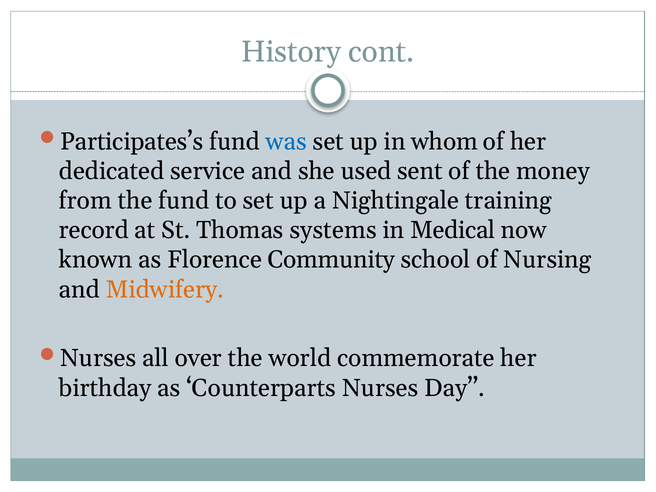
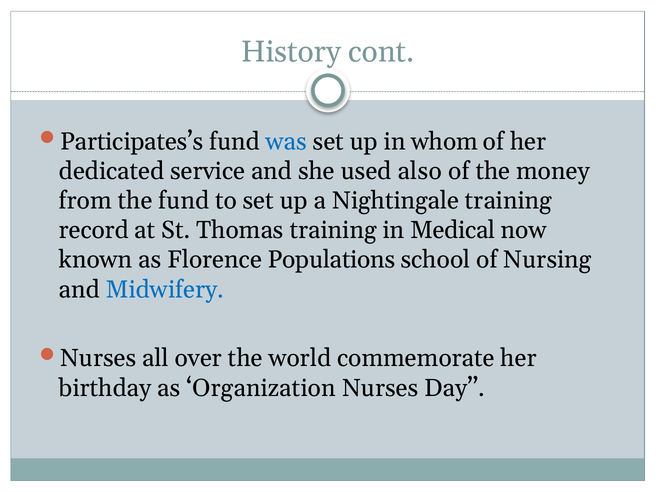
sent: sent -> also (420, 171)
Thomas systems: systems -> training (333, 230)
Community: Community -> Populations (331, 260)
Midwifery colour: orange -> blue (165, 289)
Counterparts: Counterparts -> Organization (261, 388)
